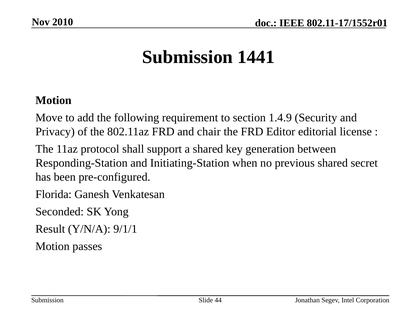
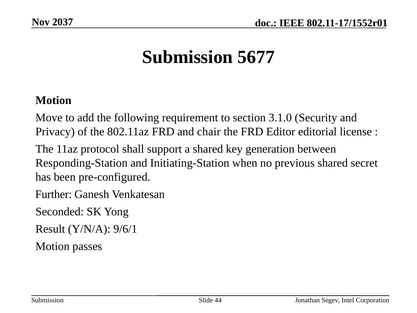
2010: 2010 -> 2037 (63, 22)
1441: 1441 -> 5677 (256, 57)
1.4.9: 1.4.9 -> 3.1.0 (280, 118)
Florida: Florida -> Further (54, 194)
9/1/1: 9/1/1 -> 9/6/1 (125, 229)
